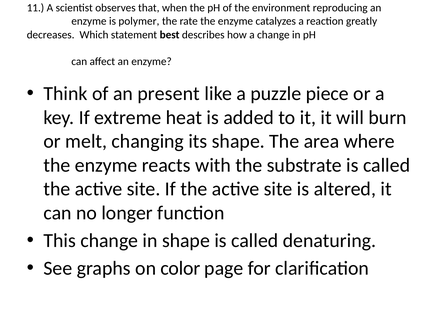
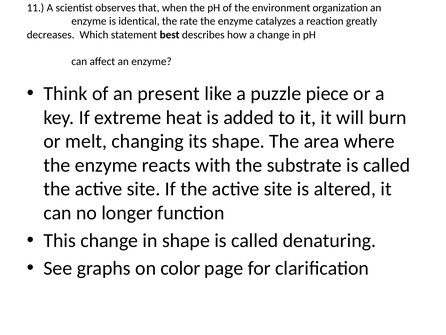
reproducing: reproducing -> organization (340, 8)
polymer: polymer -> identical (139, 21)
